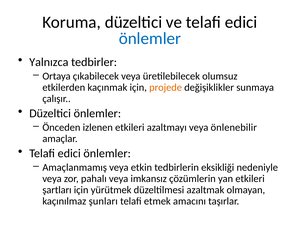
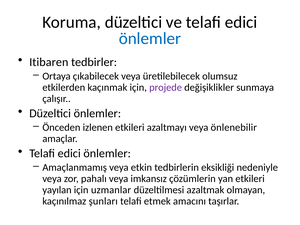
Yalnızca: Yalnızca -> Itibaren (49, 62)
projede colour: orange -> purple (166, 87)
şartları: şartları -> yayılan (57, 190)
yürütmek: yürütmek -> uzmanlar (111, 190)
